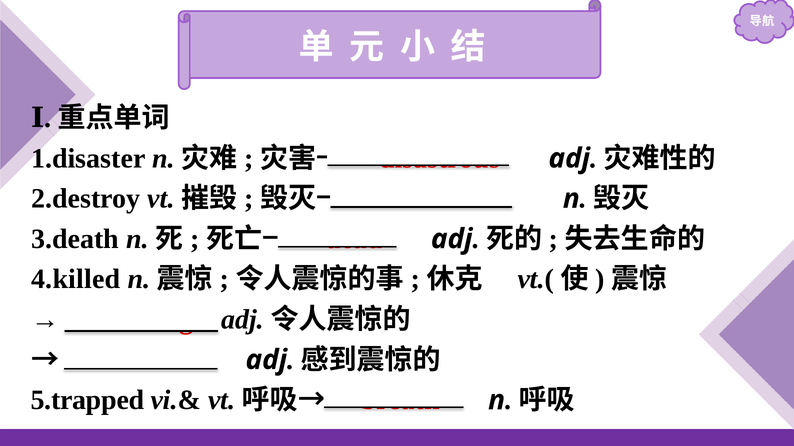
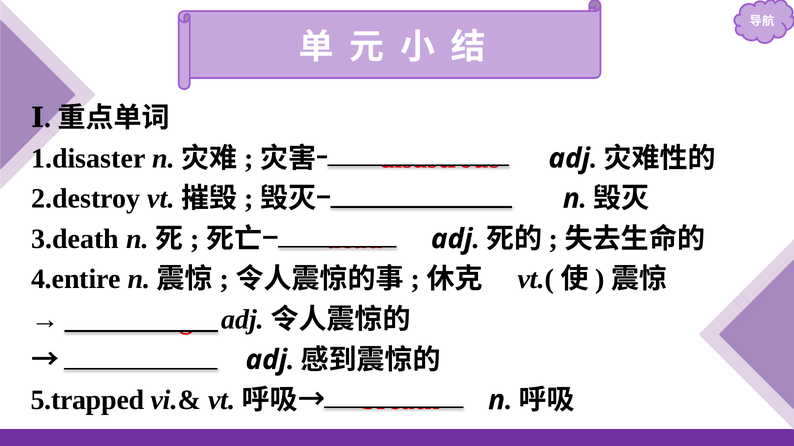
4.killed: 4.killed -> 4.entire (76, 280)
